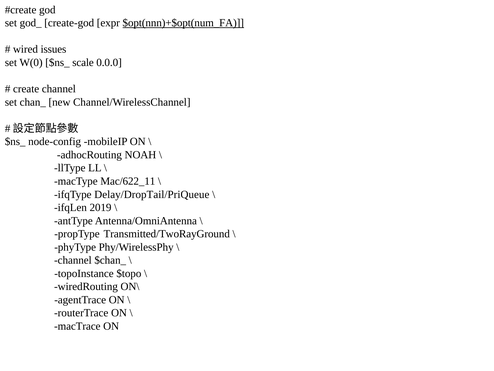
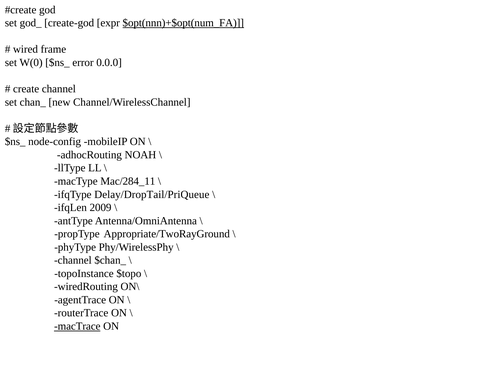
issues: issues -> frame (53, 49)
scale: scale -> error (83, 62)
Mac/622_11: Mac/622_11 -> Mac/284_11 (128, 181)
2019: 2019 -> 2009 (101, 207)
Transmitted/TwoRayGround: Transmitted/TwoRayGround -> Appropriate/TwoRayGround (167, 234)
macTrace underline: none -> present (77, 326)
